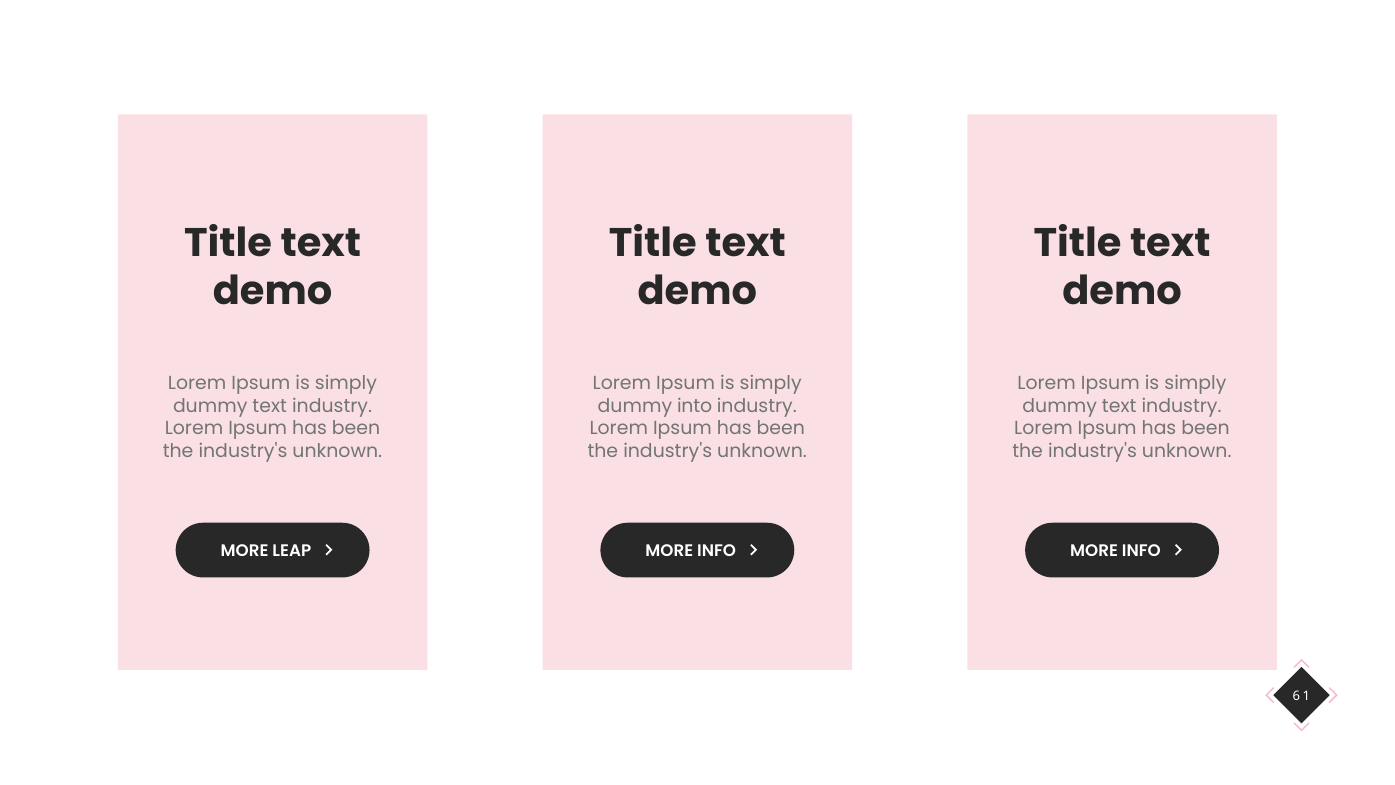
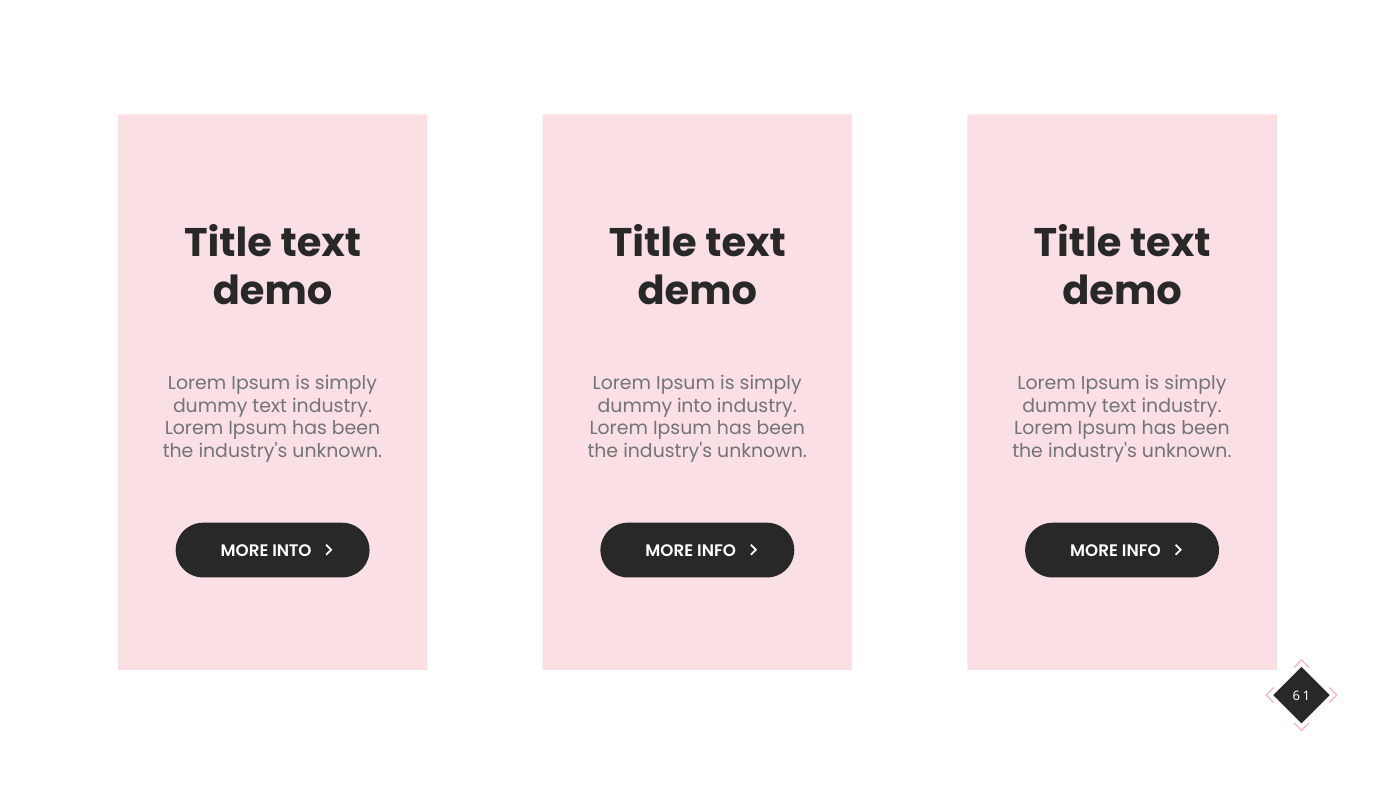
MORE LEAP: LEAP -> INTO (292, 550)
